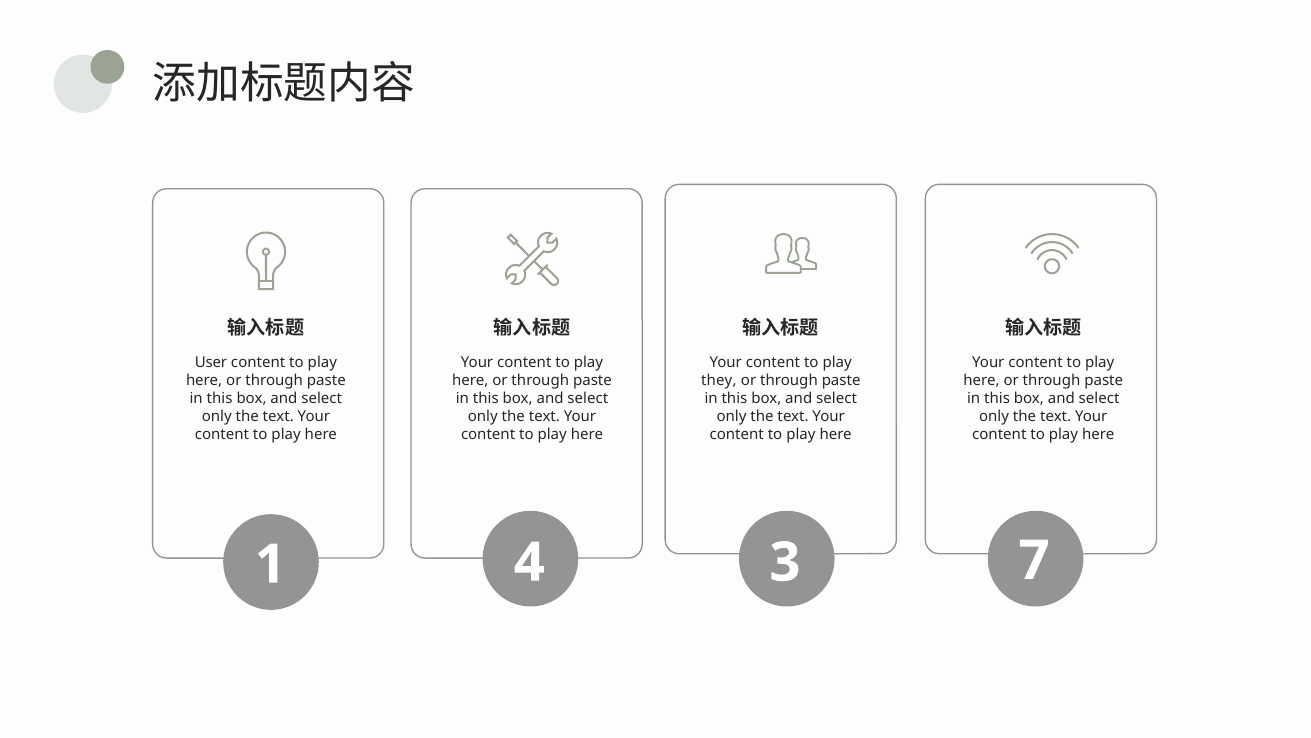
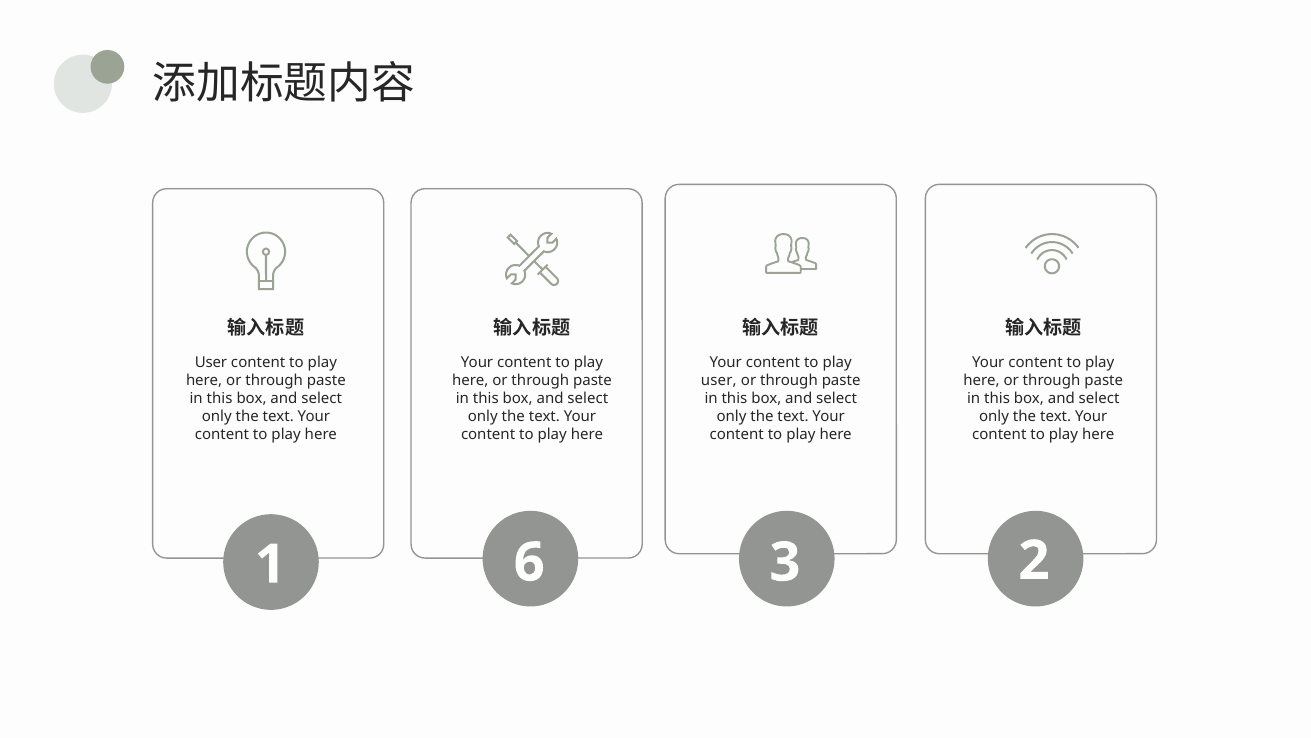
they: they -> user (719, 380)
4: 4 -> 6 (529, 562)
7: 7 -> 2 (1034, 560)
